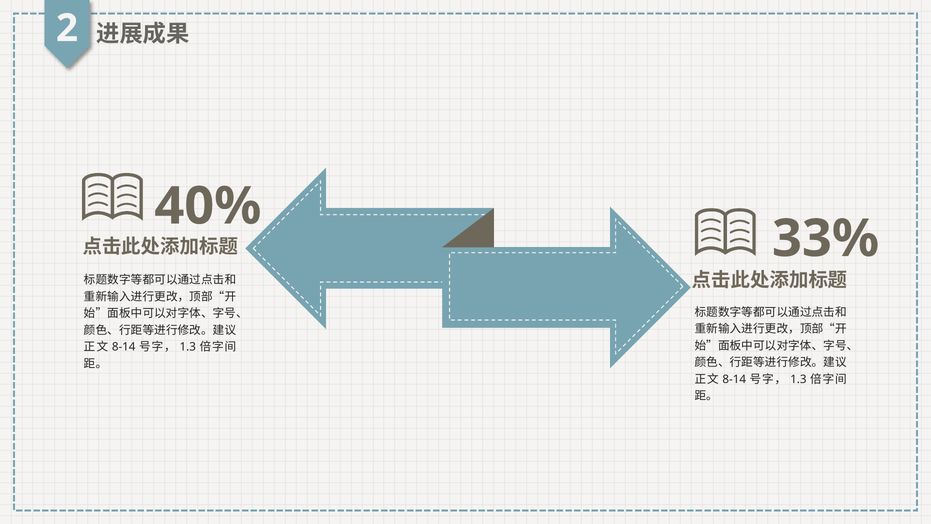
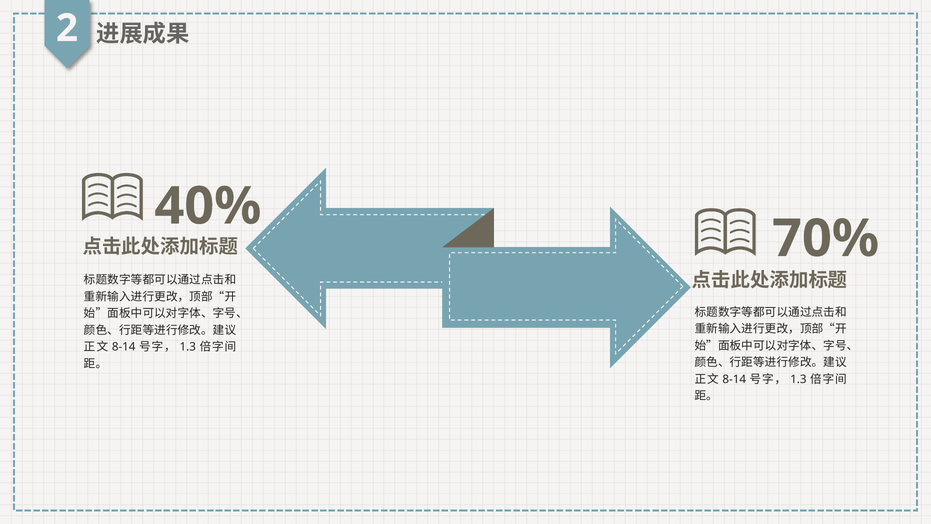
33%: 33% -> 70% (826, 239)
